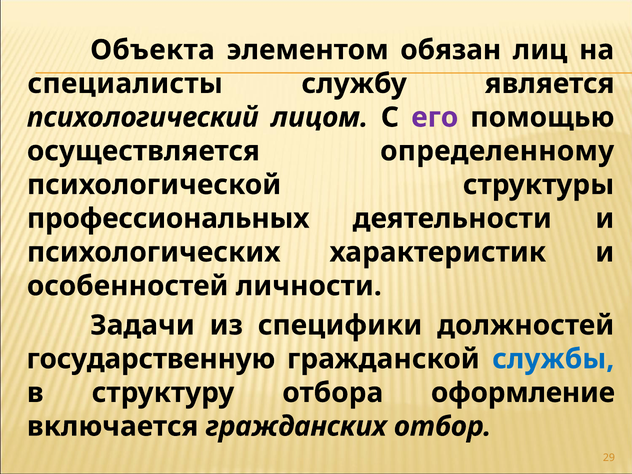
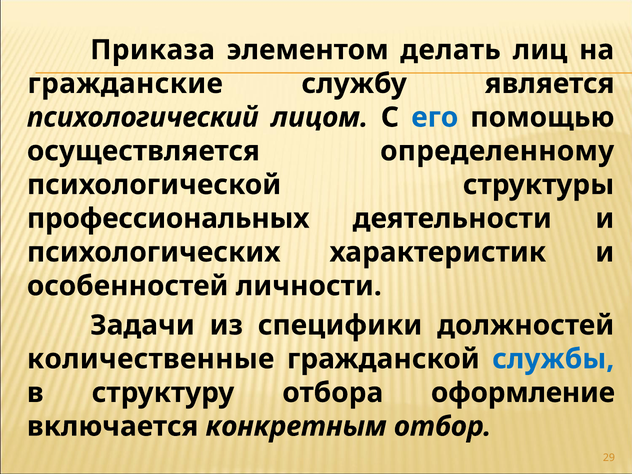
Объекта: Объекта -> Приказа (153, 50)
обязан: обязан -> делать (451, 50)
специалисты: специалисты -> гражданские (125, 84)
его colour: purple -> blue (435, 117)
государственную: государственную -> количественные (151, 359)
гражданских: гражданских -> конкретным (296, 426)
